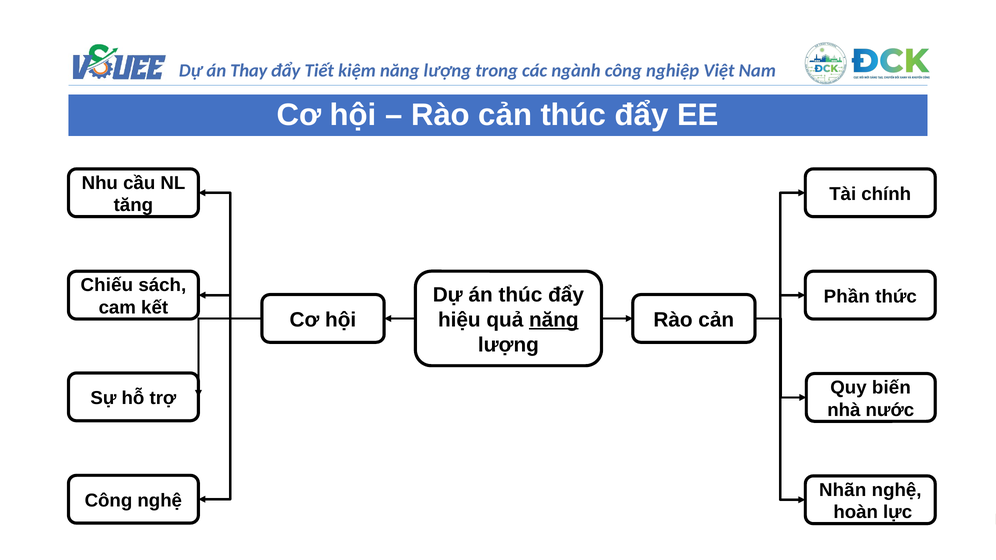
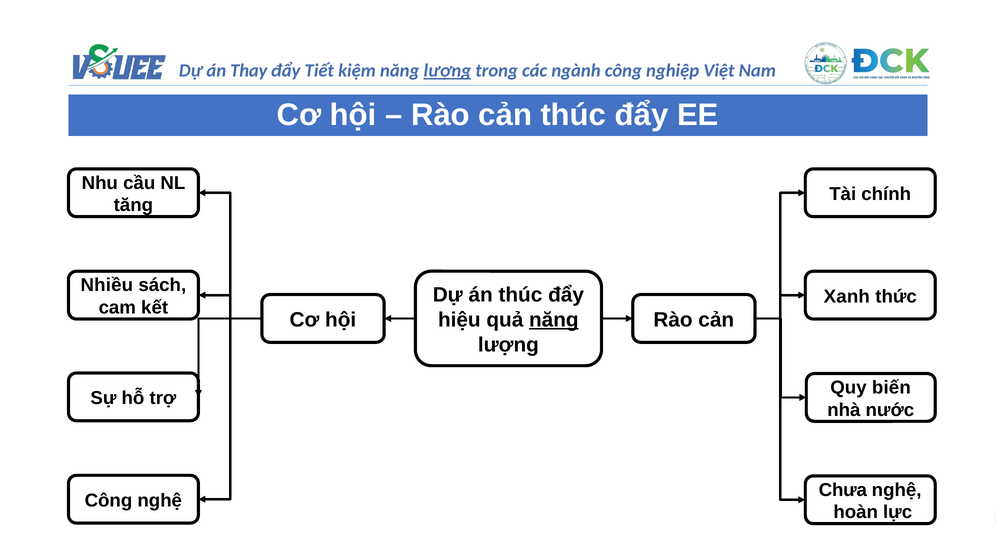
lượng underline: none -> present (447, 71)
Chiếu: Chiếu -> Nhiều (107, 285)
Phần: Phần -> Xanh (847, 297)
Nhãn: Nhãn -> Chưa (843, 490)
